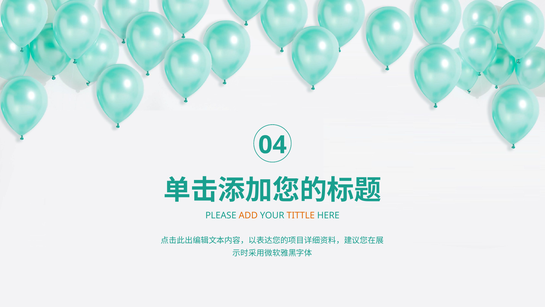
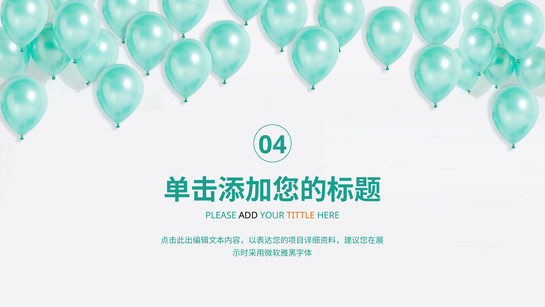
ADD colour: orange -> black (248, 215)
